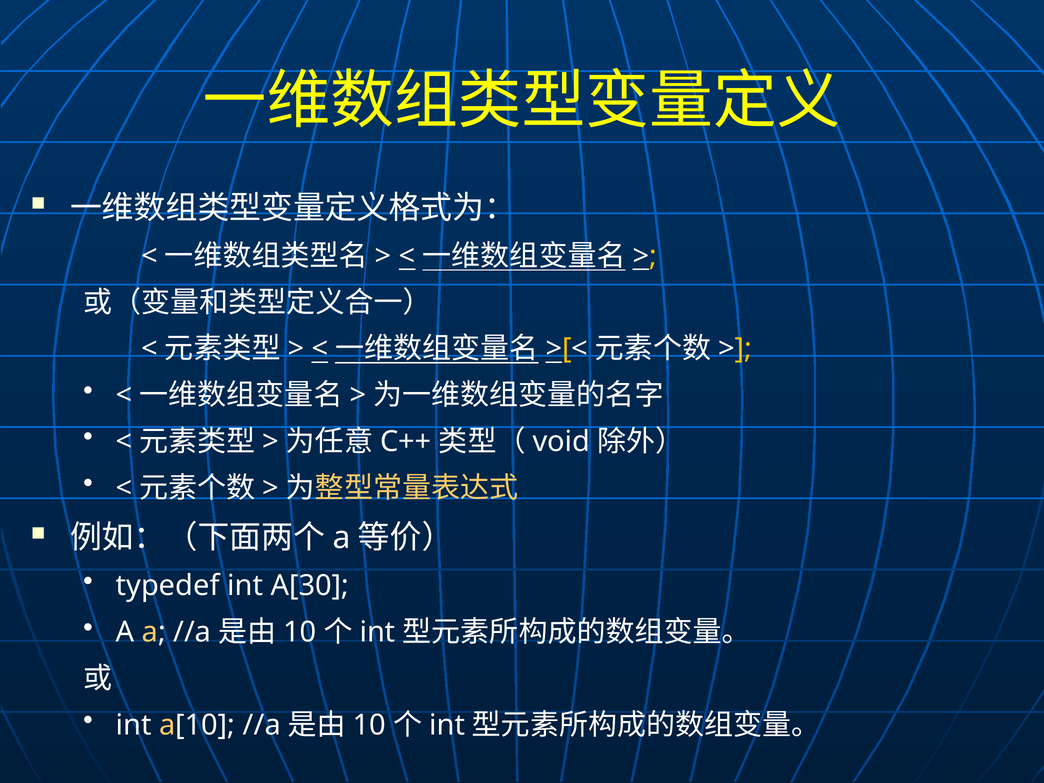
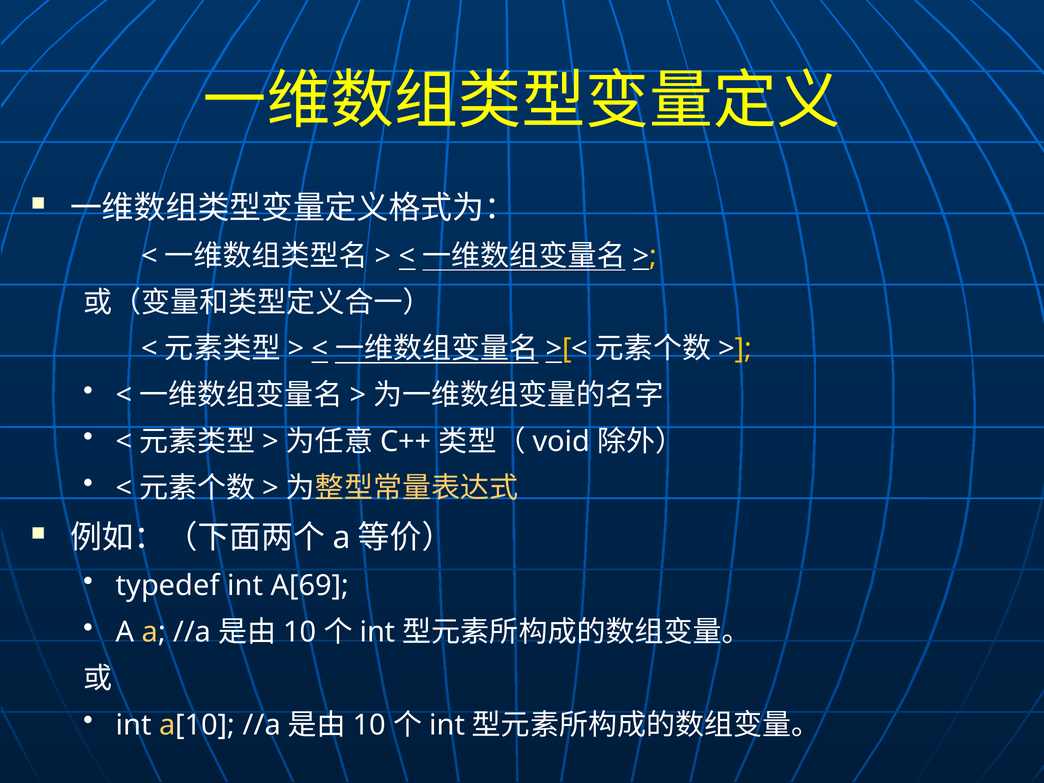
A[30: A[30 -> A[69 (310, 586)
